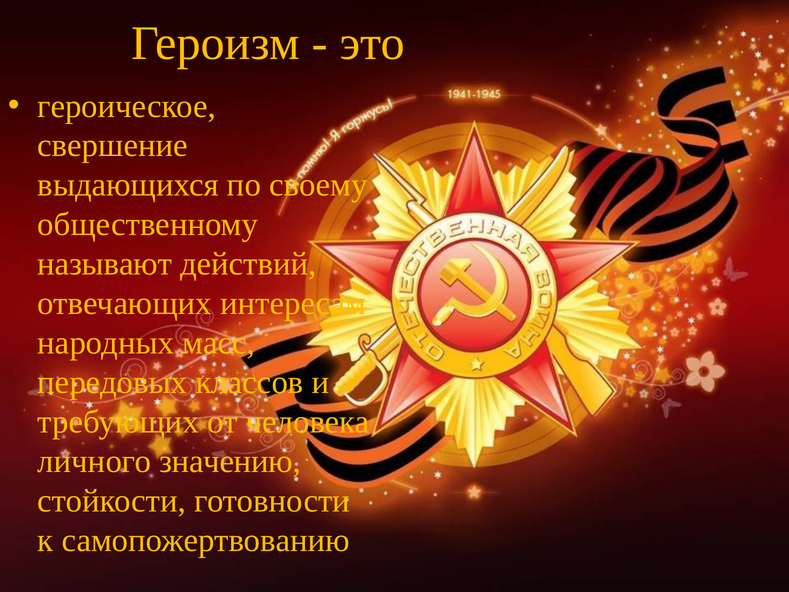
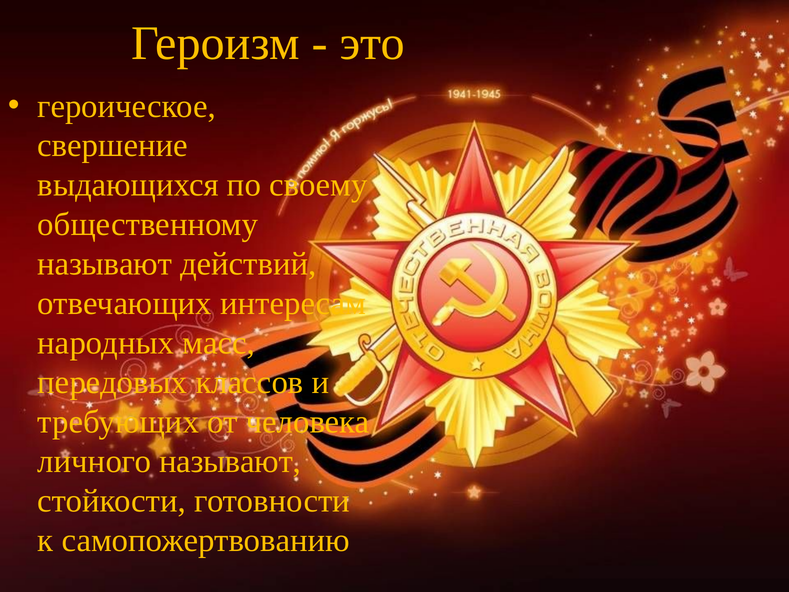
личного значению: значению -> называют (230, 461)
